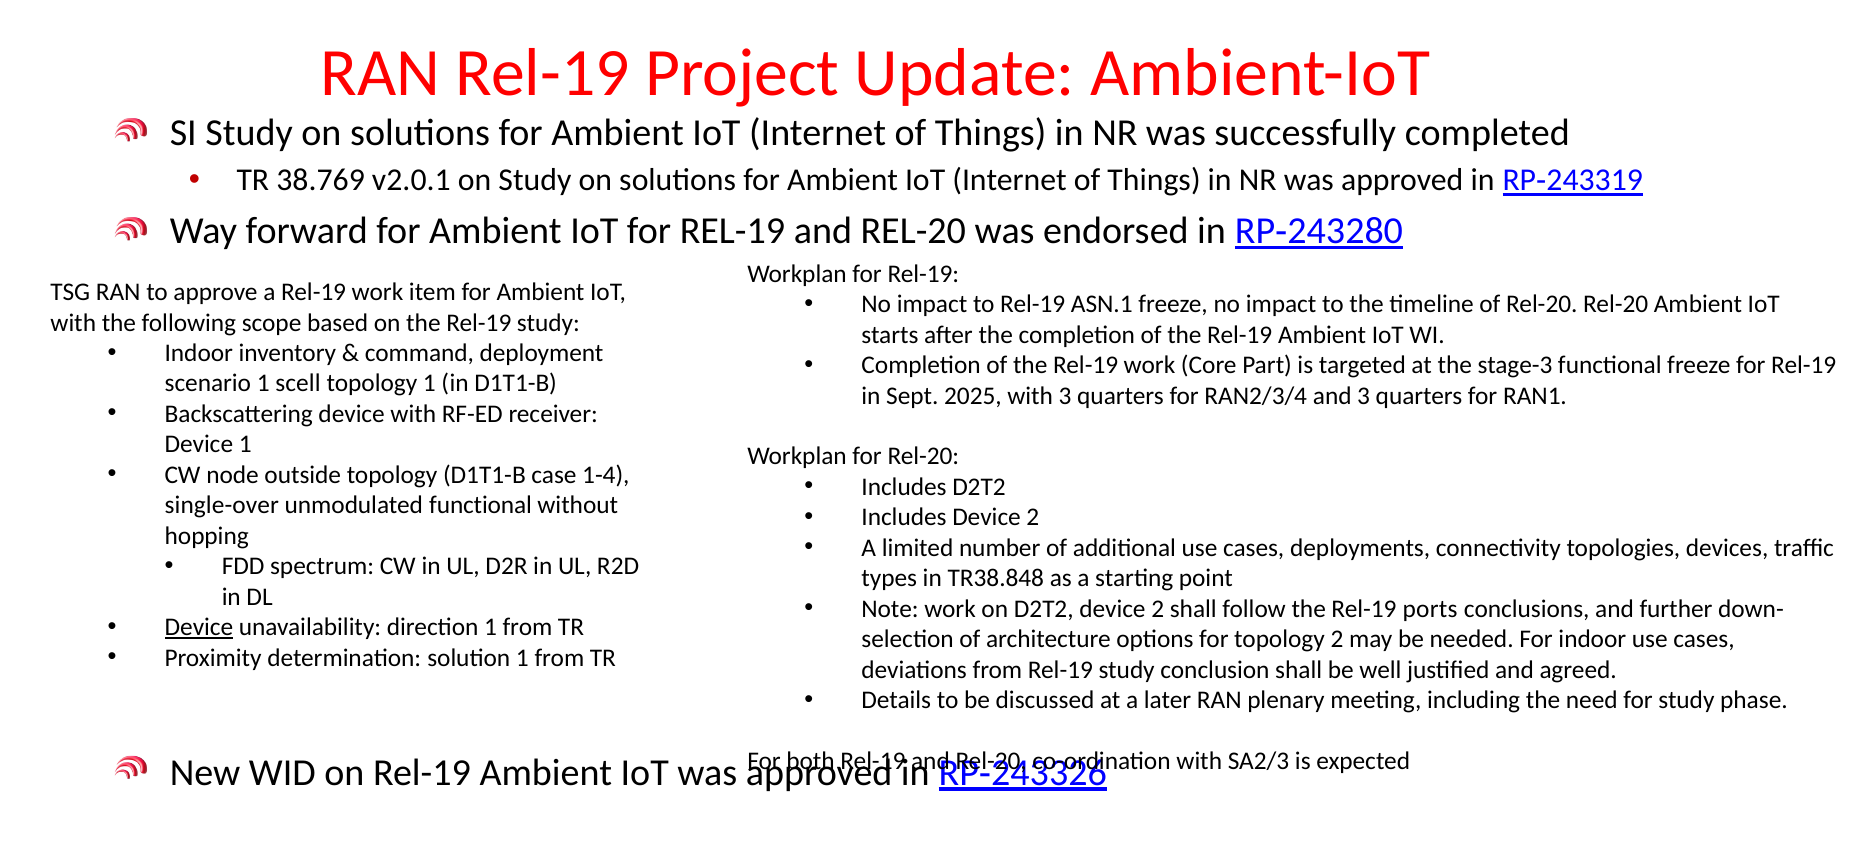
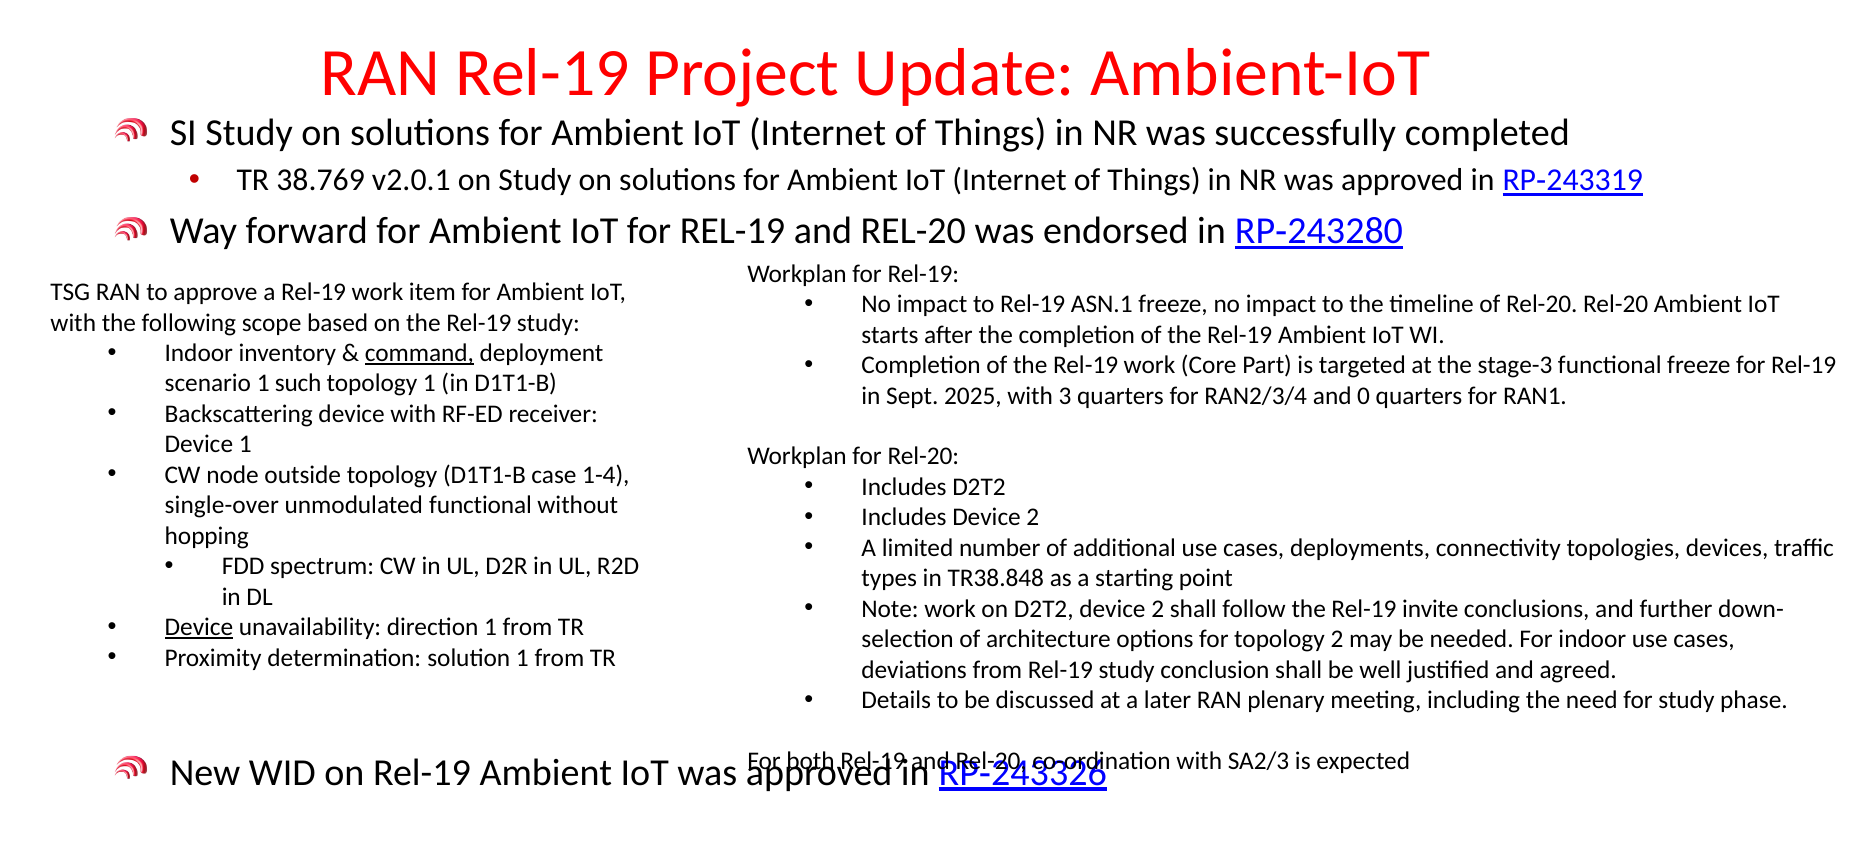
command underline: none -> present (419, 353)
scell: scell -> such (298, 383)
and 3: 3 -> 0 (1364, 395)
ports: ports -> invite (1430, 609)
